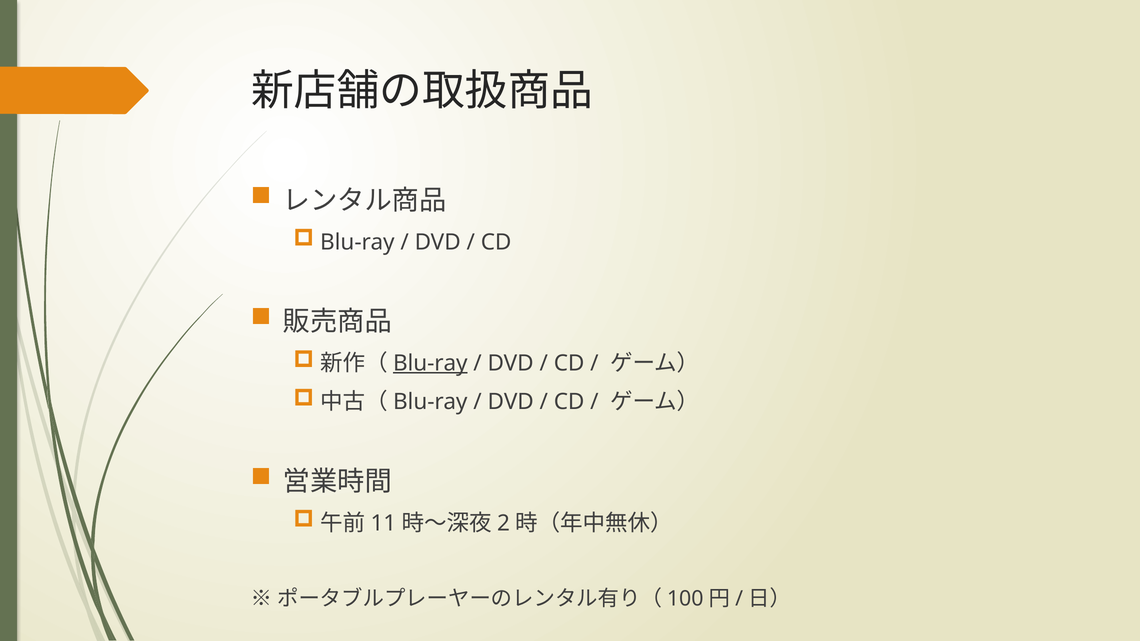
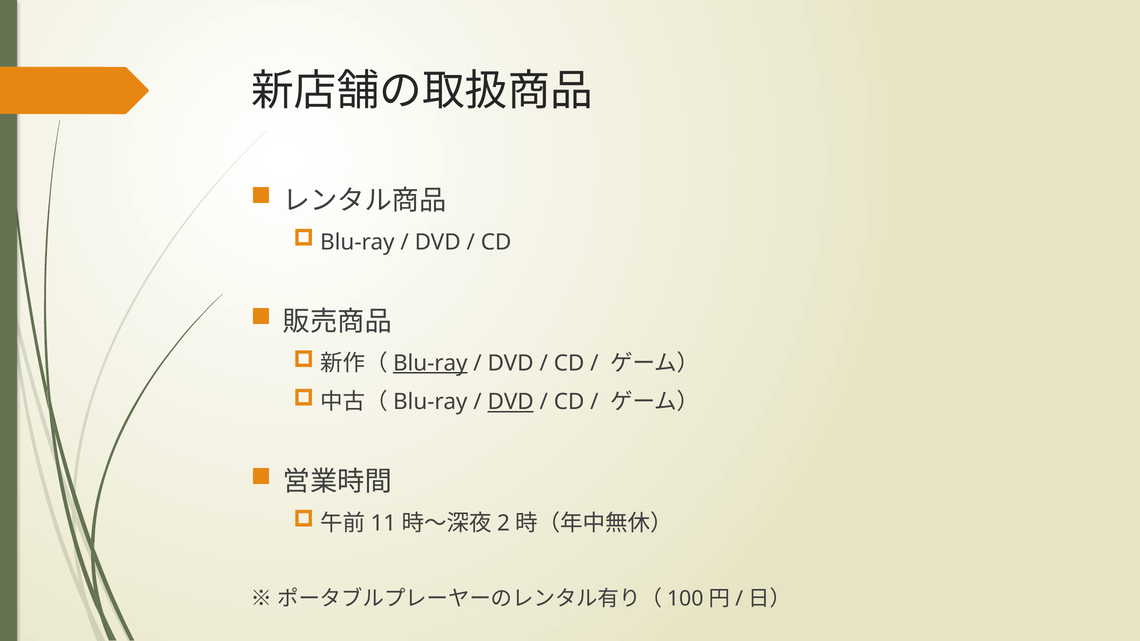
DVD underline: none -> present (511, 402)
